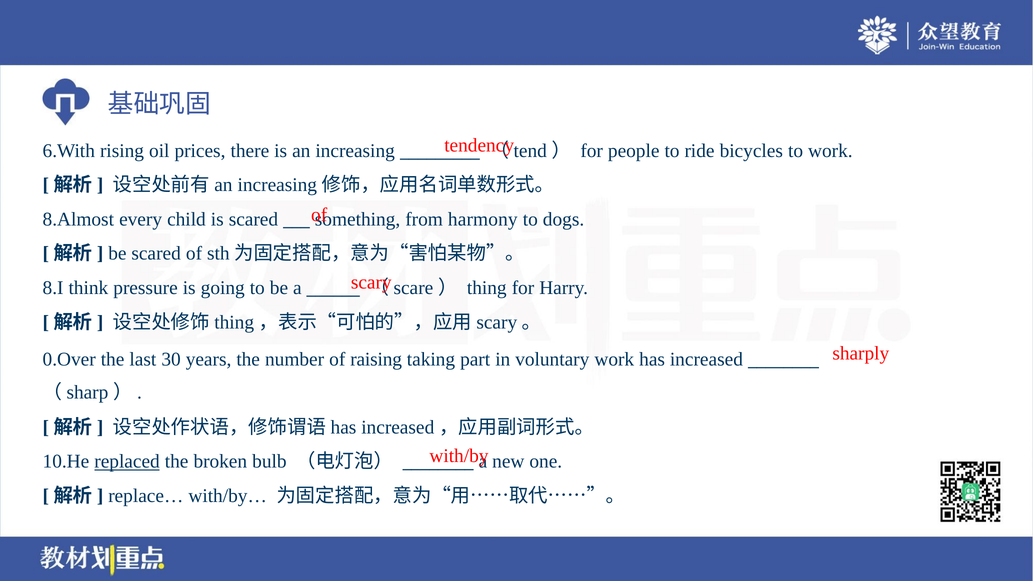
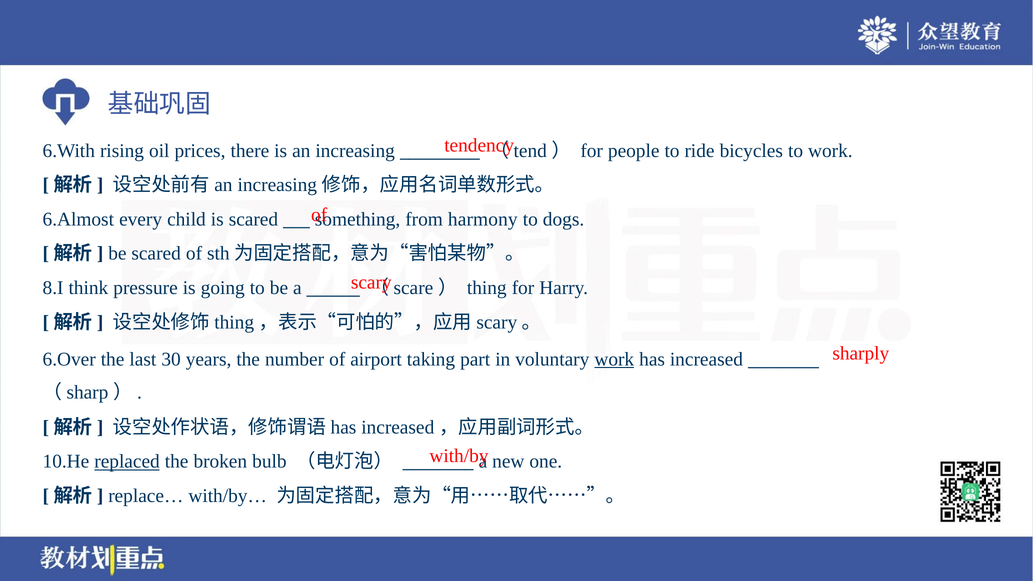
8.Almost: 8.Almost -> 6.Almost (78, 219)
0.Over: 0.Over -> 6.Over (69, 359)
raising: raising -> airport (376, 359)
work underline: none -> present (614, 359)
